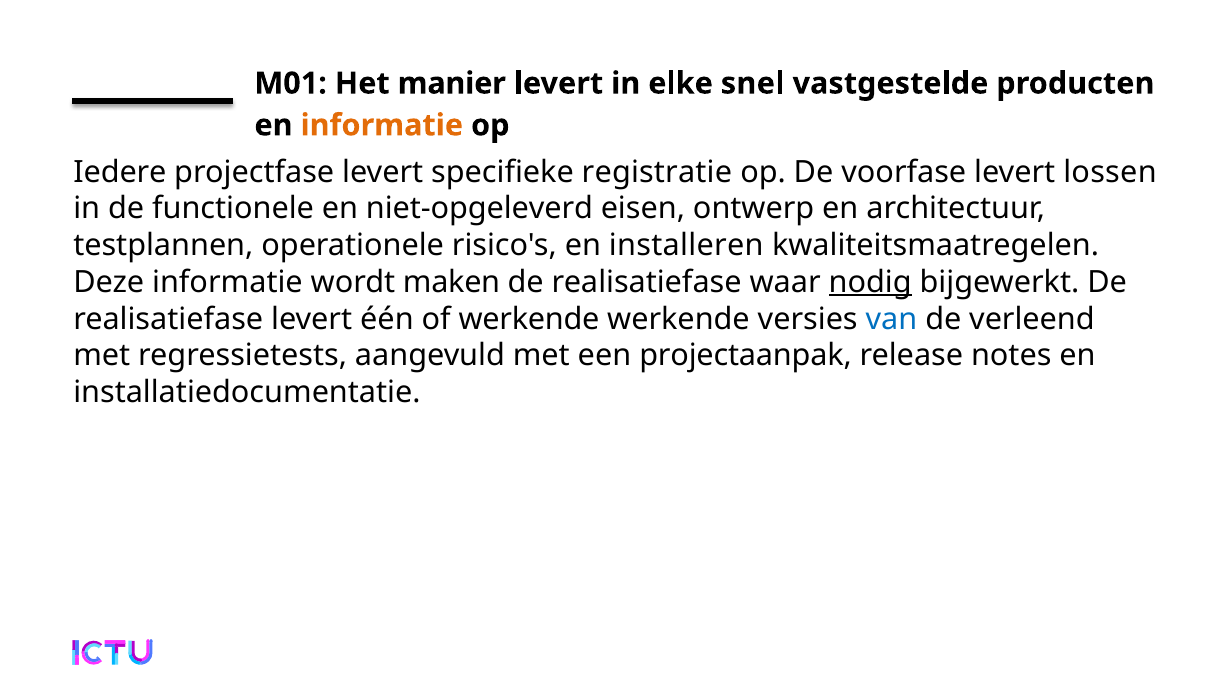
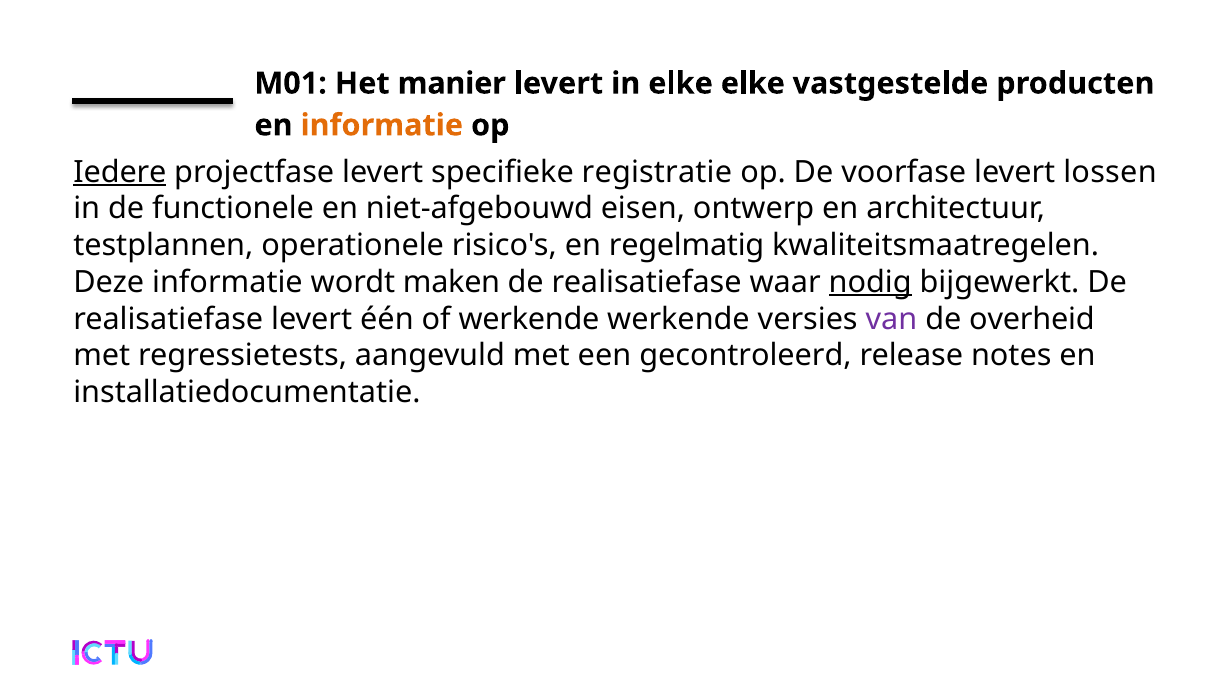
elke snel: snel -> elke (753, 83)
Iedere underline: none -> present (120, 172)
niet-opgeleverd: niet-opgeleverd -> niet-afgebouwd (479, 209)
installeren: installeren -> regelmatig (687, 246)
van colour: blue -> purple (891, 319)
verleend: verleend -> overheid (1032, 319)
projectaanpak: projectaanpak -> gecontroleerd (745, 356)
